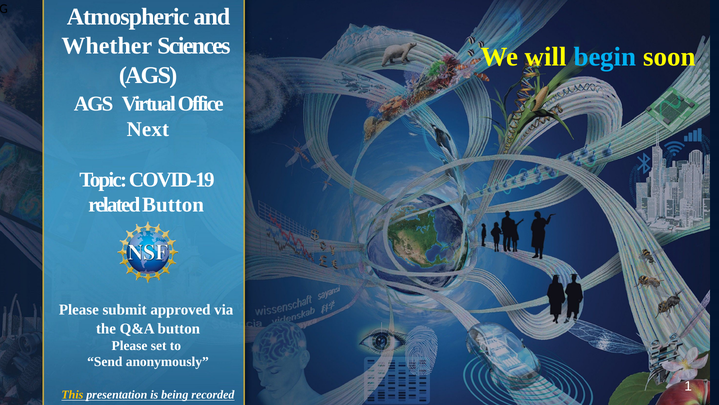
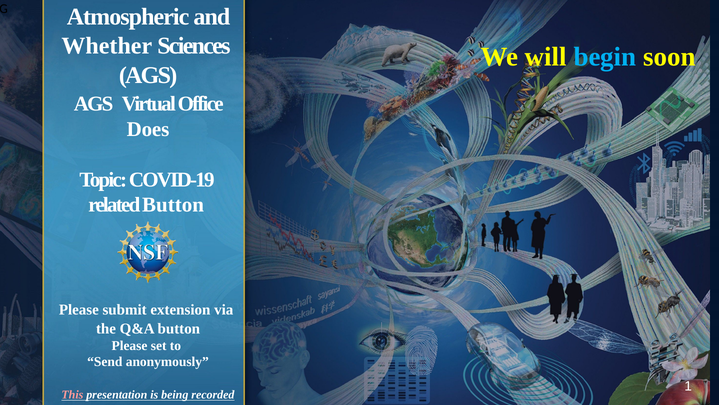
Next: Next -> Does (148, 129)
approved: approved -> extension (180, 310)
This colour: yellow -> pink (72, 394)
